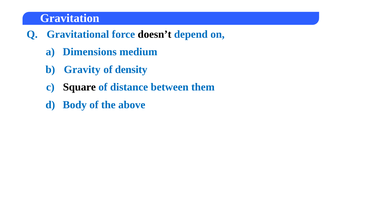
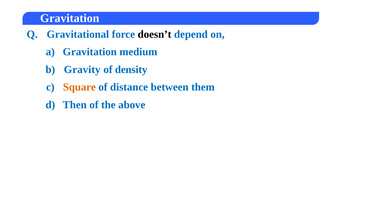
a Dimensions: Dimensions -> Gravitation (90, 52)
Square colour: black -> orange (79, 87)
Body: Body -> Then (75, 105)
